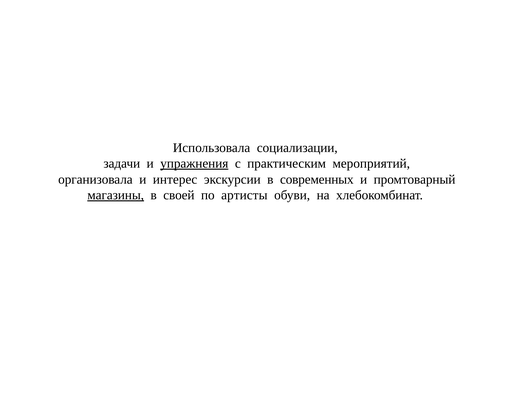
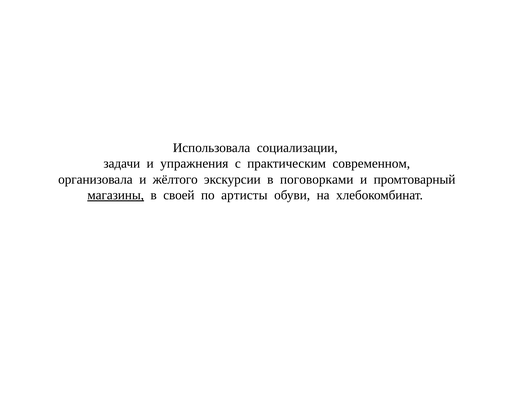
упражнения underline: present -> none (194, 163)
мероприятий: мероприятий -> современном (371, 163)
интерес: интерес -> жёлтого (175, 179)
современных: современных -> поговорками (317, 179)
